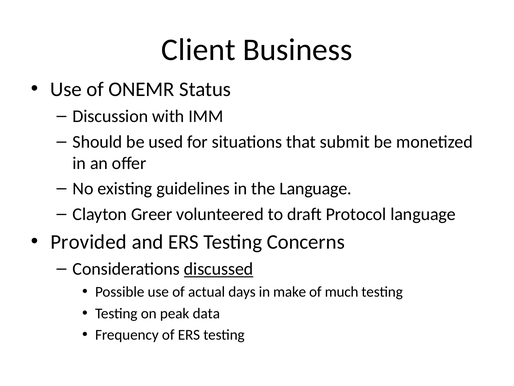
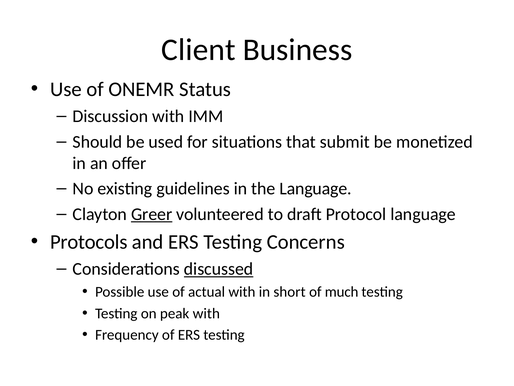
Greer underline: none -> present (152, 214)
Provided: Provided -> Protocols (89, 242)
actual days: days -> with (242, 292)
make: make -> short (290, 292)
peak data: data -> with (206, 313)
